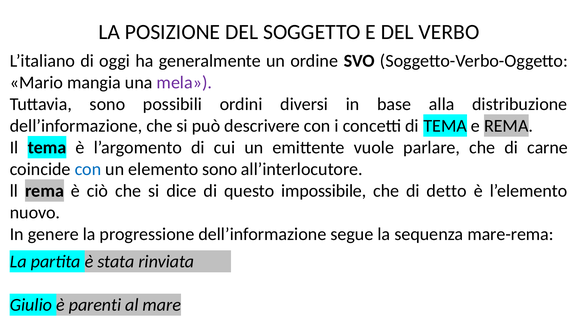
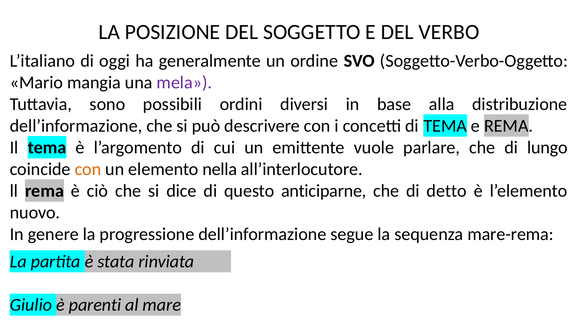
carne: carne -> lungo (547, 147)
con colour: blue -> orange (88, 169)
elemento sono: sono -> nella (220, 169)
impossibile: impossibile -> anticiparne (324, 191)
